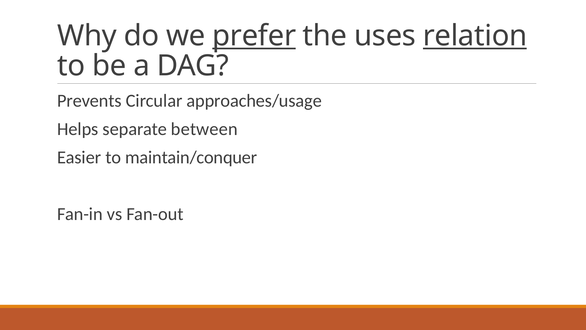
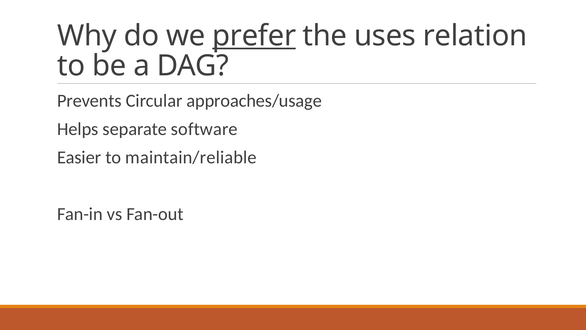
relation underline: present -> none (475, 36)
between: between -> software (204, 129)
maintain/conquer: maintain/conquer -> maintain/reliable (191, 157)
